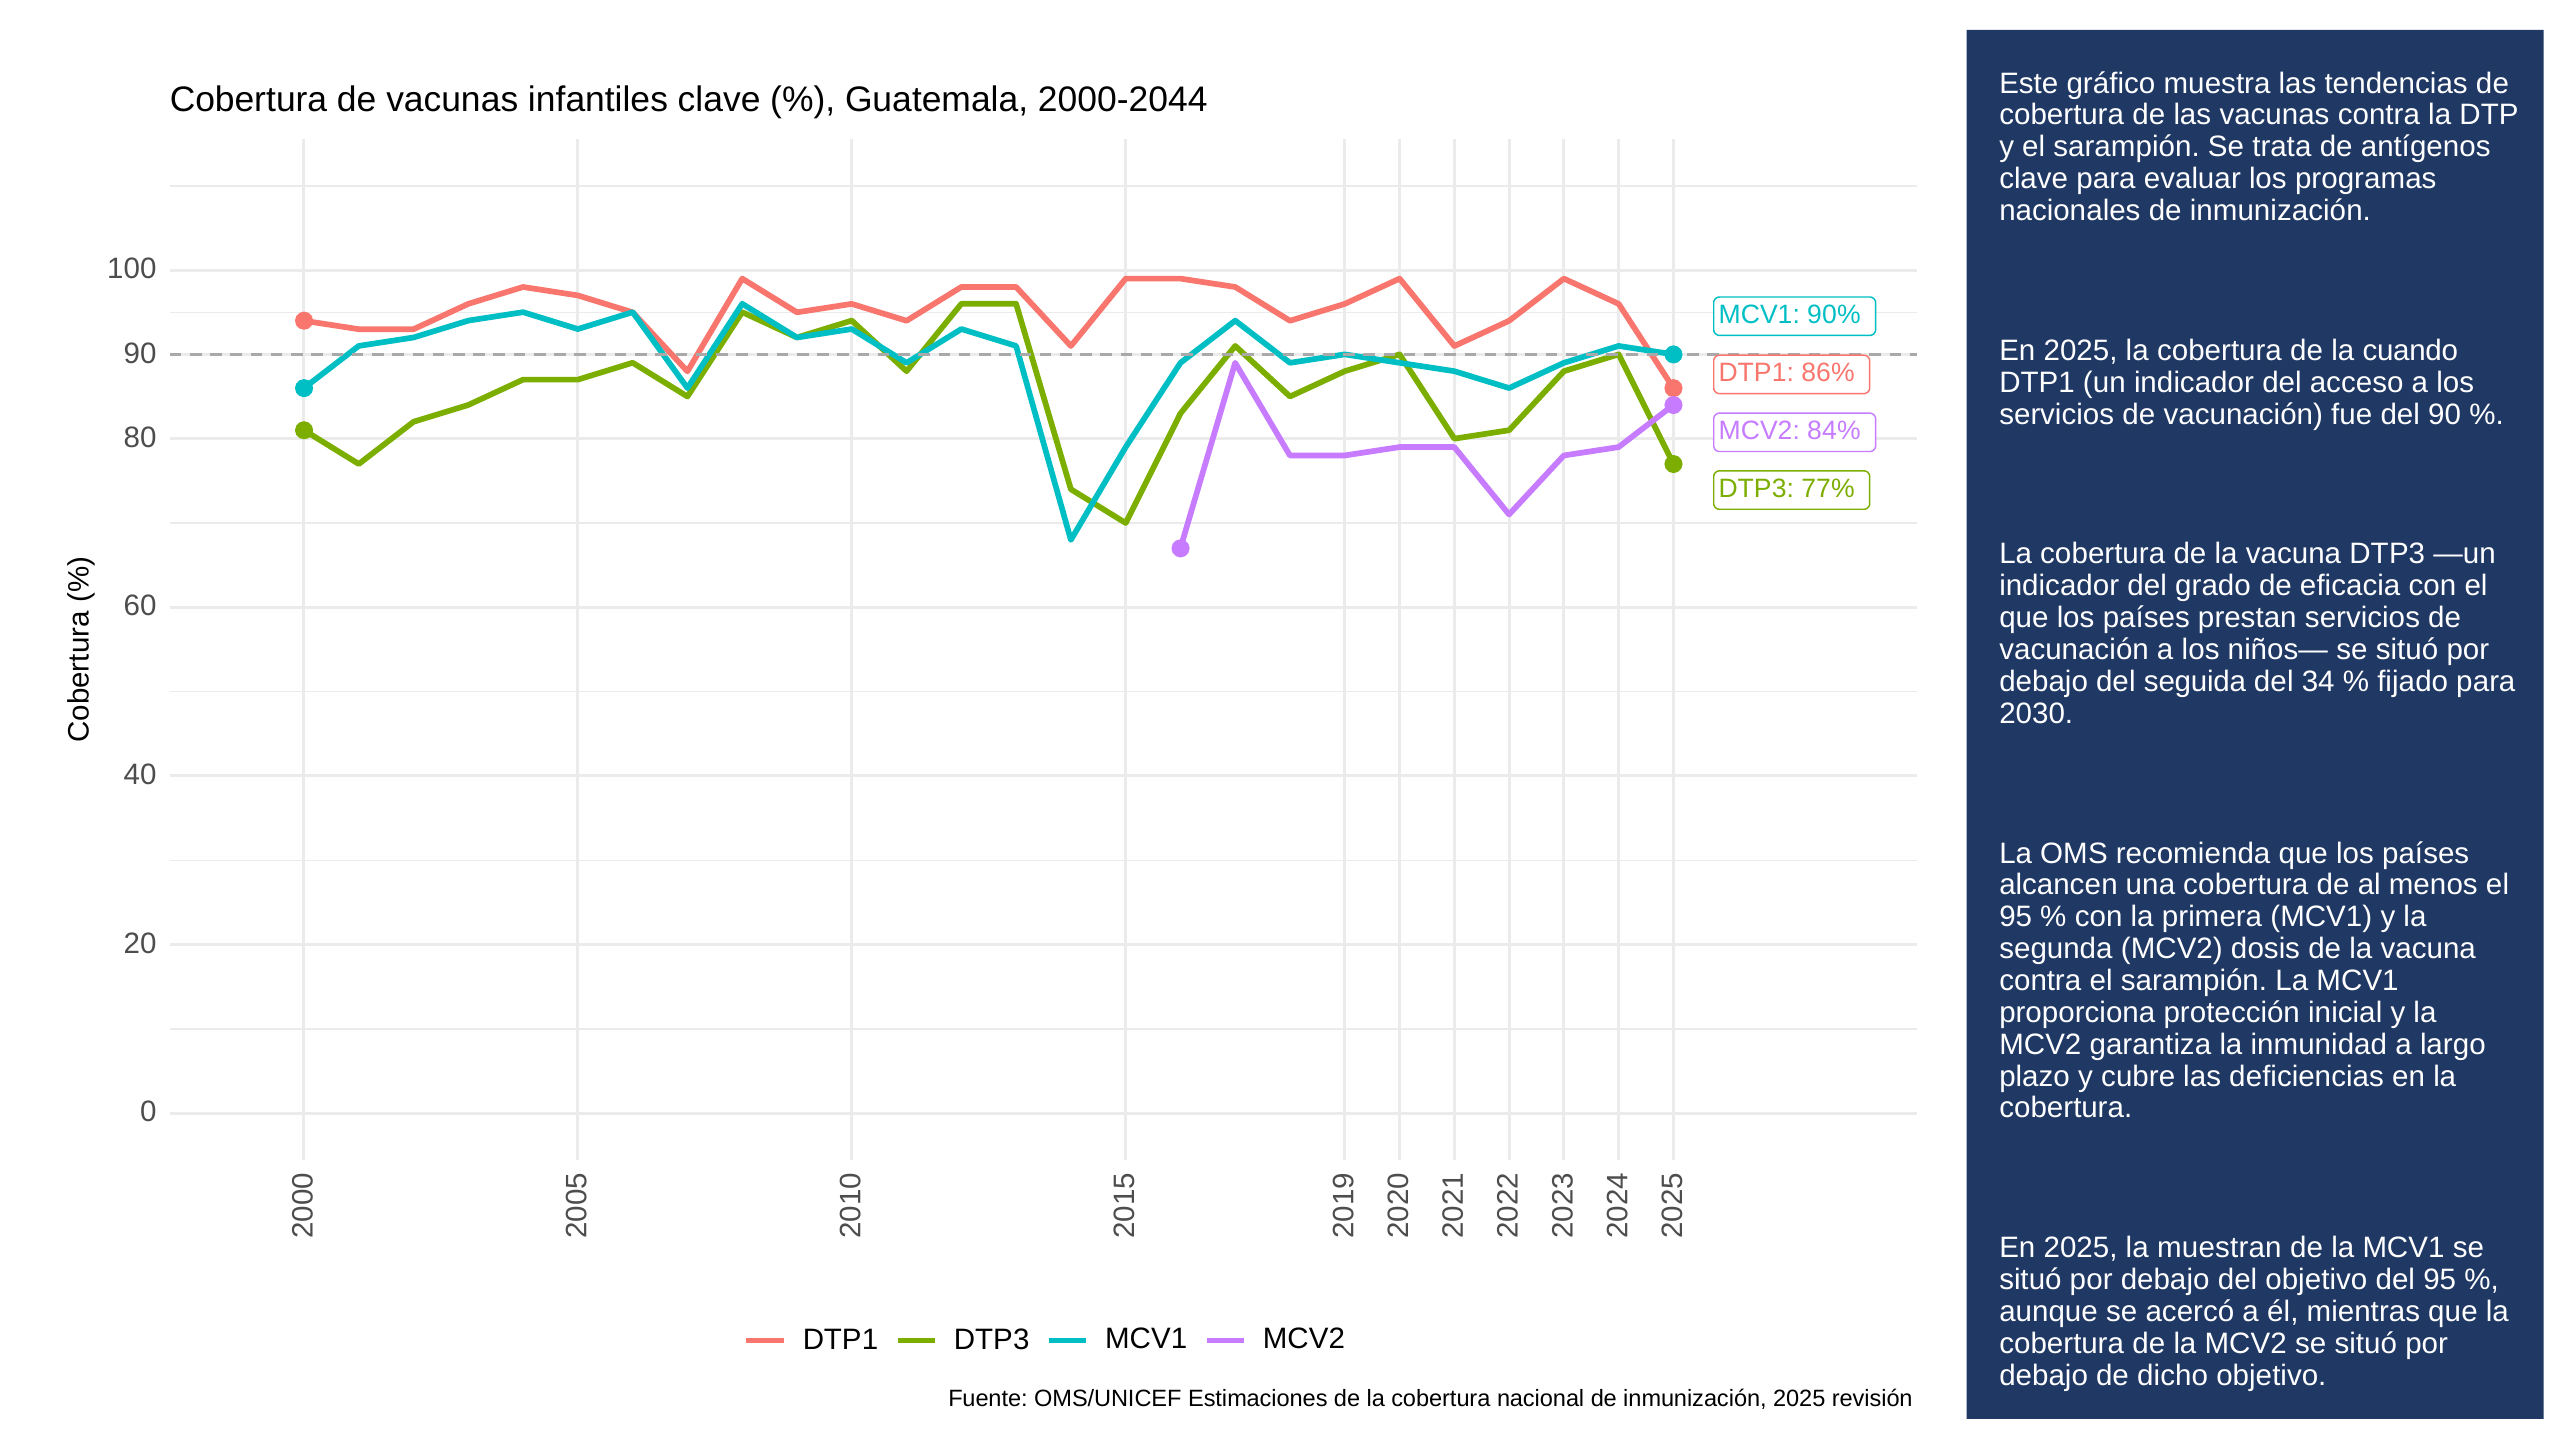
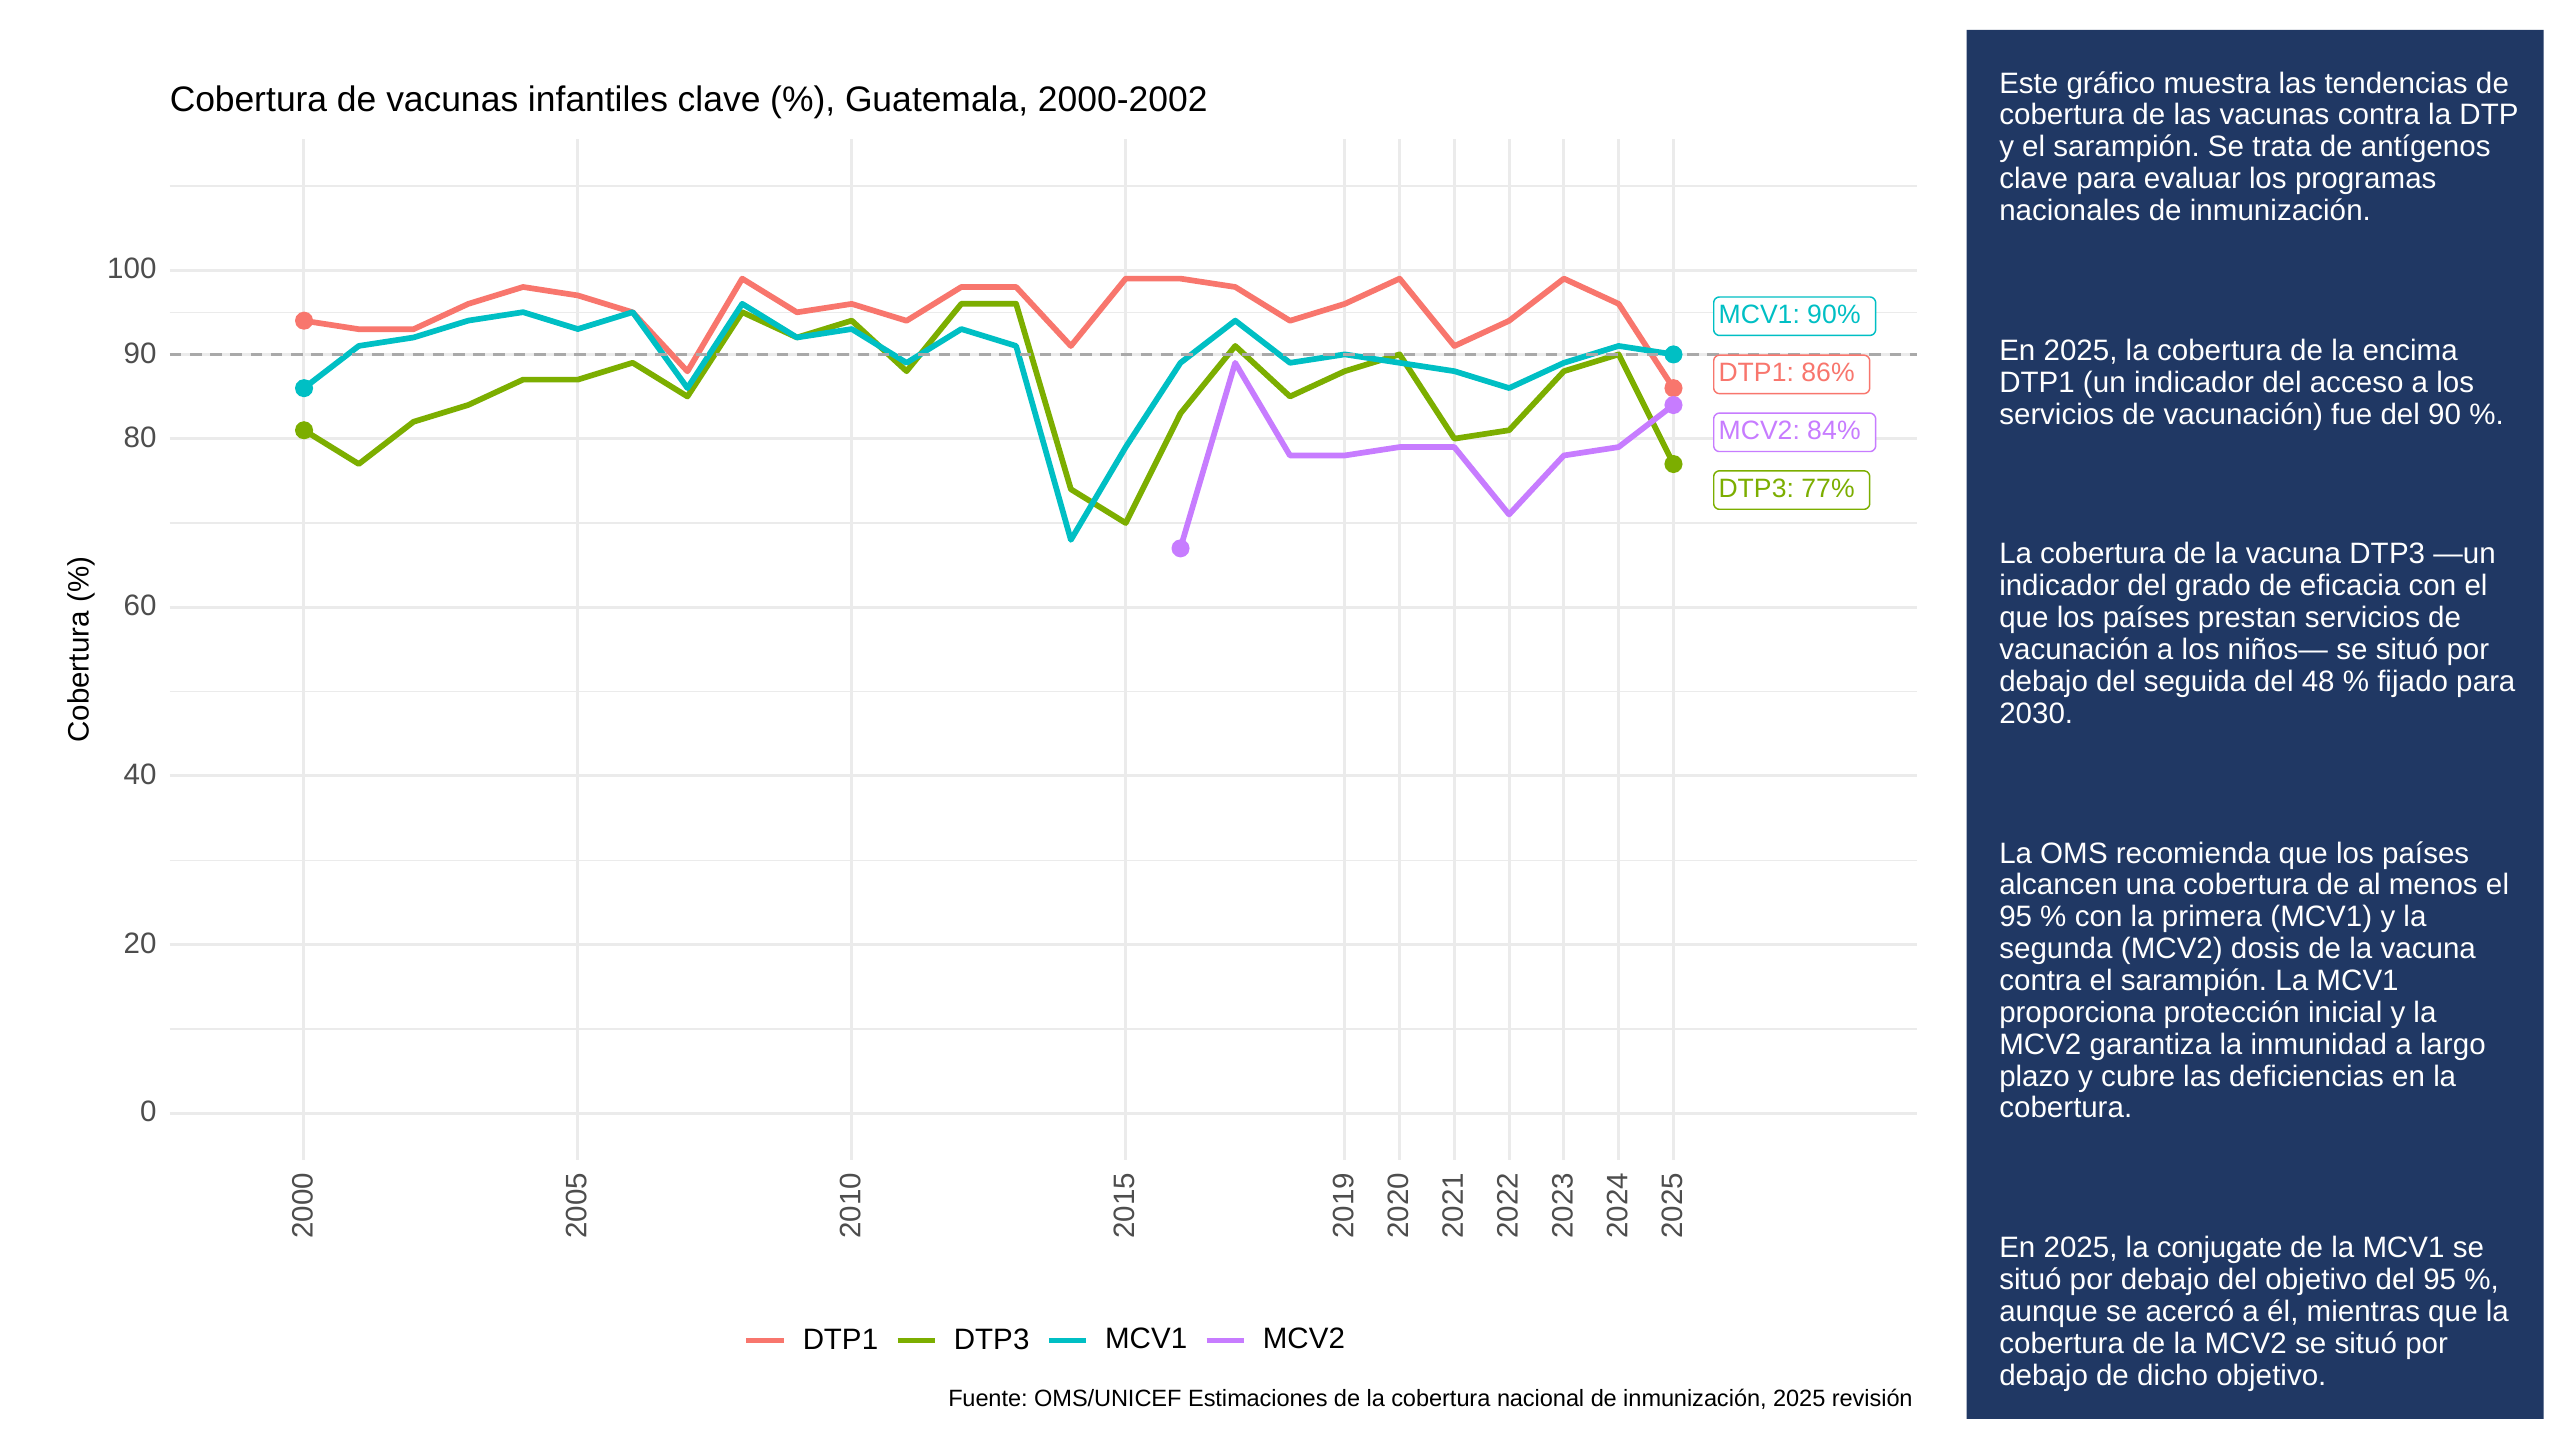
2000-2044: 2000-2044 -> 2000-2002 (1123, 100)
cuando: cuando -> encima (2410, 351)
34: 34 -> 48 (2318, 682)
muestran: muestran -> conjugate (2220, 1248)
